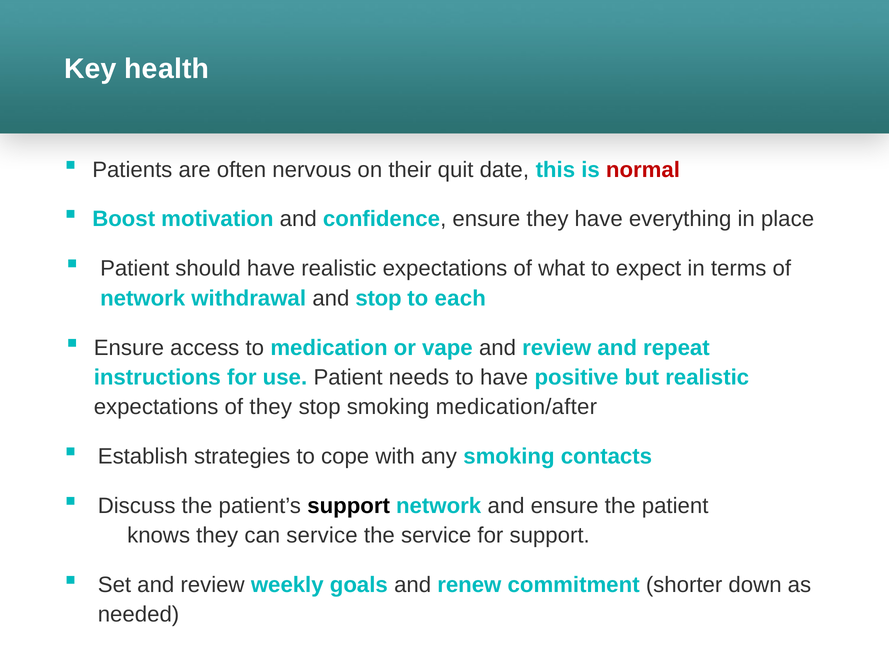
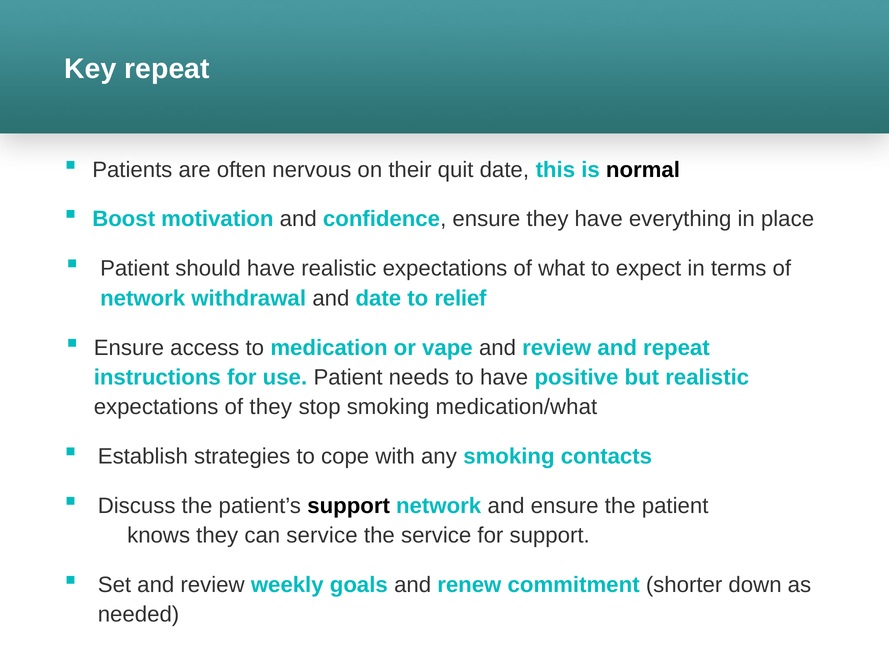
Key health: health -> repeat (167, 69)
normal colour: red -> black (643, 170)
and stop: stop -> date (378, 298)
each: each -> relief (460, 298)
medication/after: medication/after -> medication/what (516, 407)
